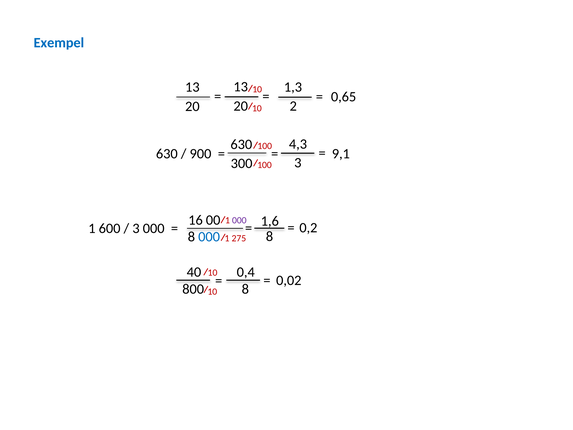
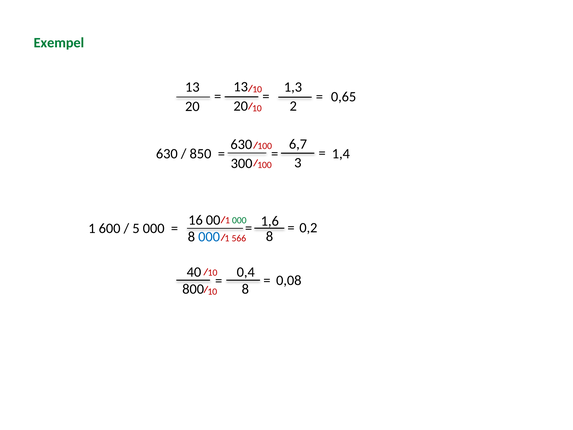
Exempel colour: blue -> green (59, 43)
4,3: 4,3 -> 6,7 (298, 144)
900: 900 -> 850 (200, 154)
9,1: 9,1 -> 1,4 (341, 154)
000 colour: purple -> green (239, 220)
3: 3 -> 5 (136, 228)
275: 275 -> 566 (239, 238)
0,02: 0,02 -> 0,08 (289, 280)
